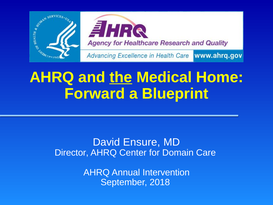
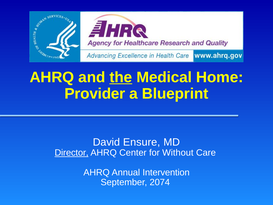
Forward: Forward -> Provider (95, 94)
Director underline: none -> present (72, 153)
Domain: Domain -> Without (178, 153)
2018: 2018 -> 2074 (160, 182)
